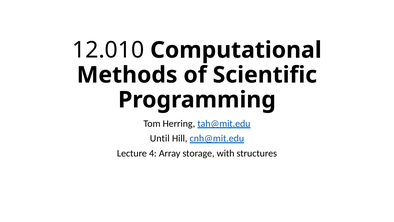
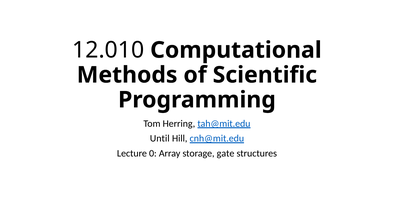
4: 4 -> 0 (153, 153)
with: with -> gate (226, 153)
